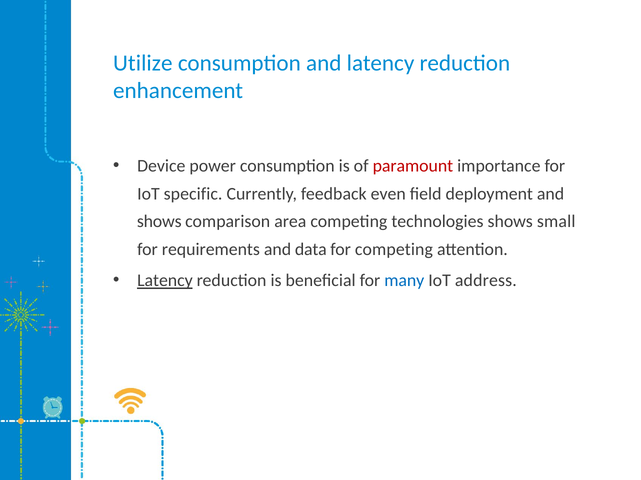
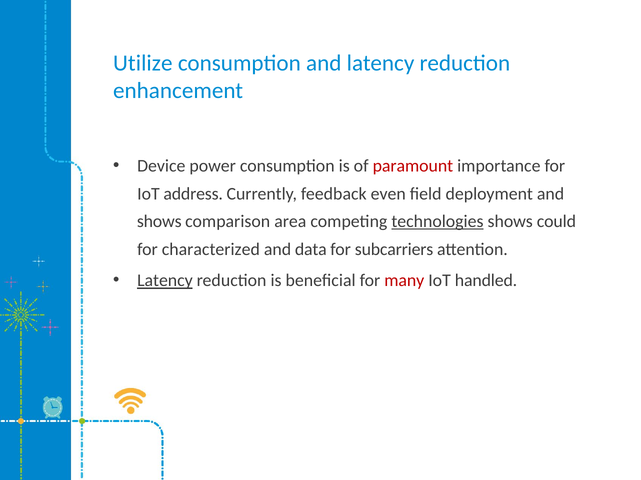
specific: specific -> address (193, 194)
technologies underline: none -> present (437, 222)
small: small -> could (556, 222)
requirements: requirements -> characterized (211, 250)
for competing: competing -> subcarriers (394, 250)
many colour: blue -> red (404, 281)
address: address -> handled (486, 281)
